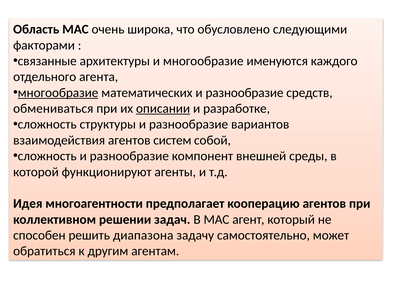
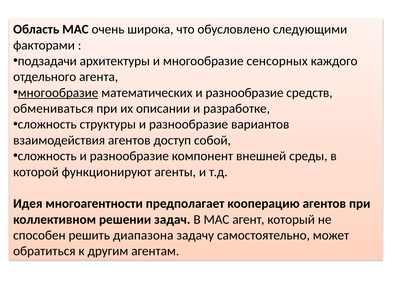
связанные: связанные -> подзадачи (47, 61)
именуются: именуются -> сенсорных (277, 61)
описании underline: present -> none (163, 108)
систем: систем -> доступ (172, 140)
